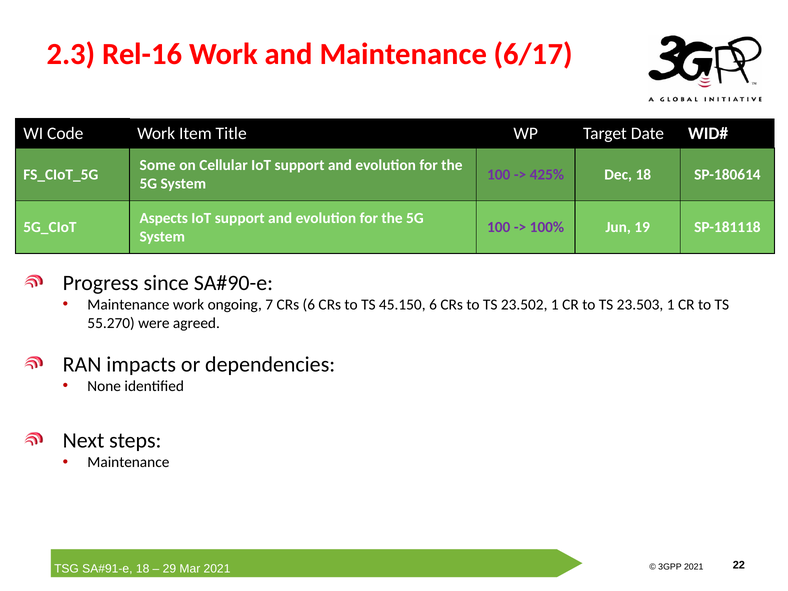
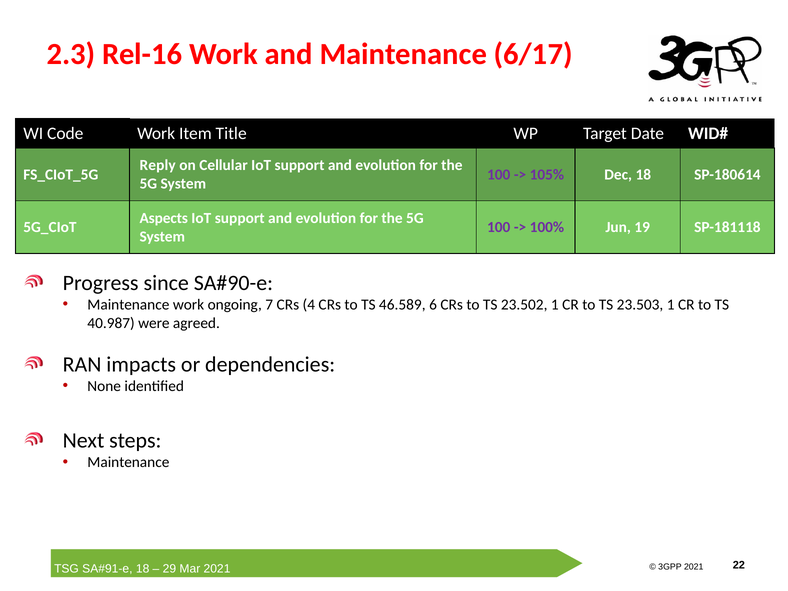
Some: Some -> Reply (158, 165)
425%: 425% -> 105% (547, 175)
CRs 6: 6 -> 4 (309, 305)
45.150: 45.150 -> 46.589 (402, 305)
55.270: 55.270 -> 40.987 (111, 323)
